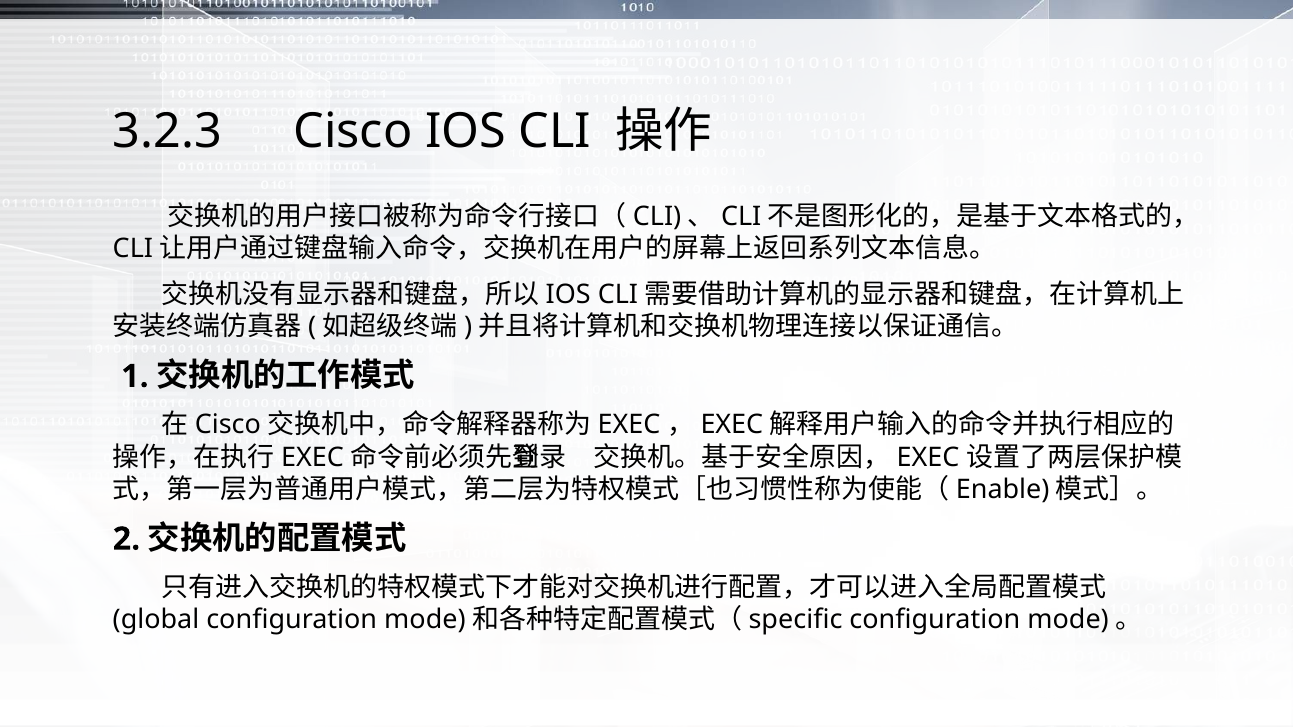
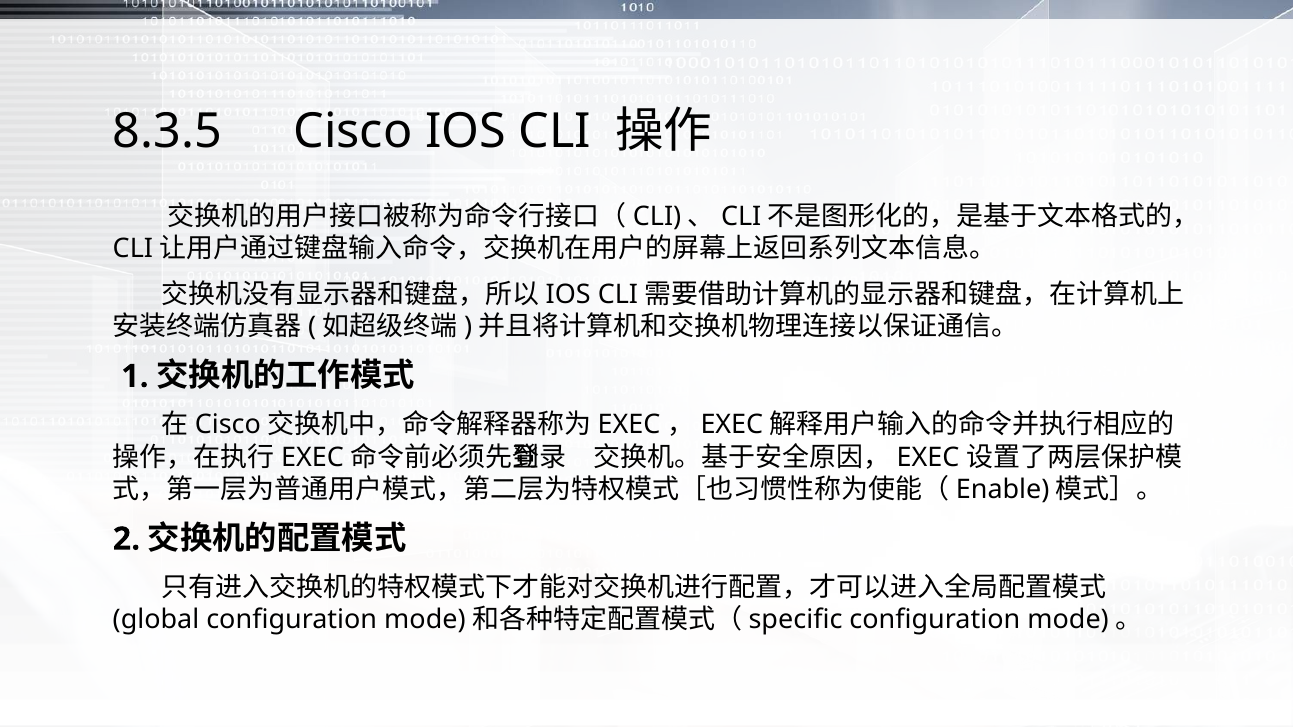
3.2.3: 3.2.3 -> 8.3.5 (167, 132)
